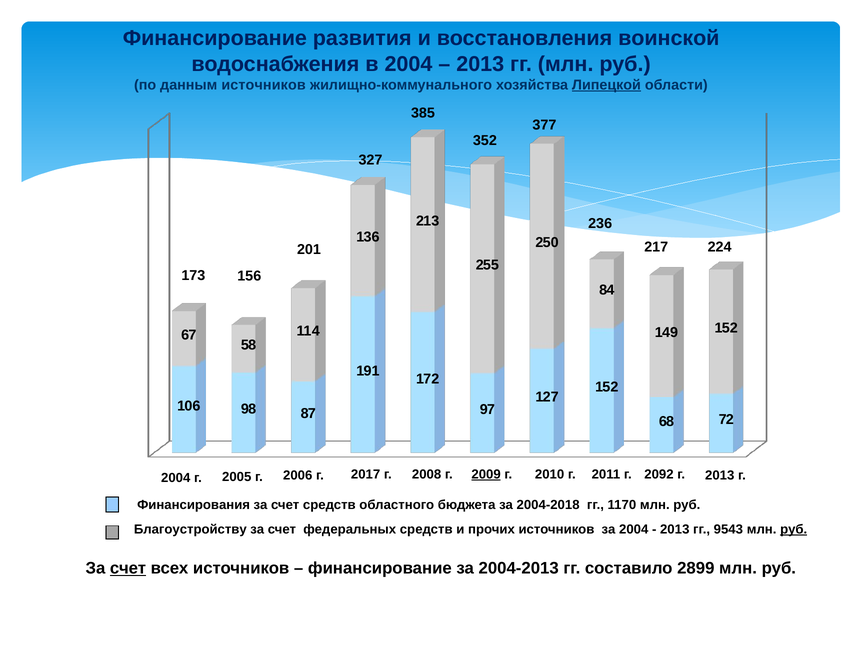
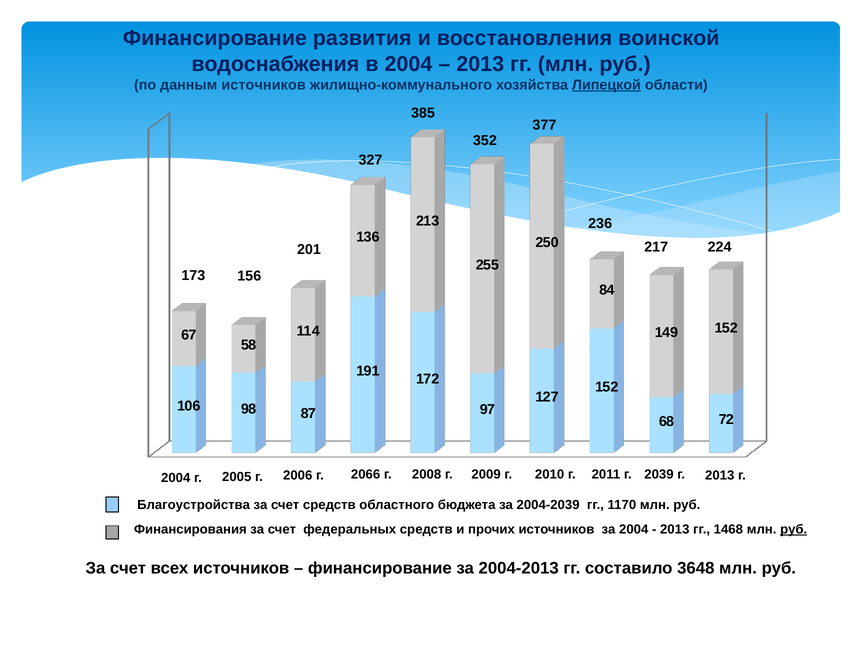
2017: 2017 -> 2066 (366, 475)
2009 underline: present -> none (486, 475)
2092: 2092 -> 2039 (659, 475)
Финансирования: Финансирования -> Благоустройства (194, 505)
2004-2018: 2004-2018 -> 2004-2039 (548, 505)
Благоустройству: Благоустройству -> Финансирования (190, 530)
9543: 9543 -> 1468 (728, 530)
счет underline: present -> none (128, 569)
2899: 2899 -> 3648 (696, 569)
